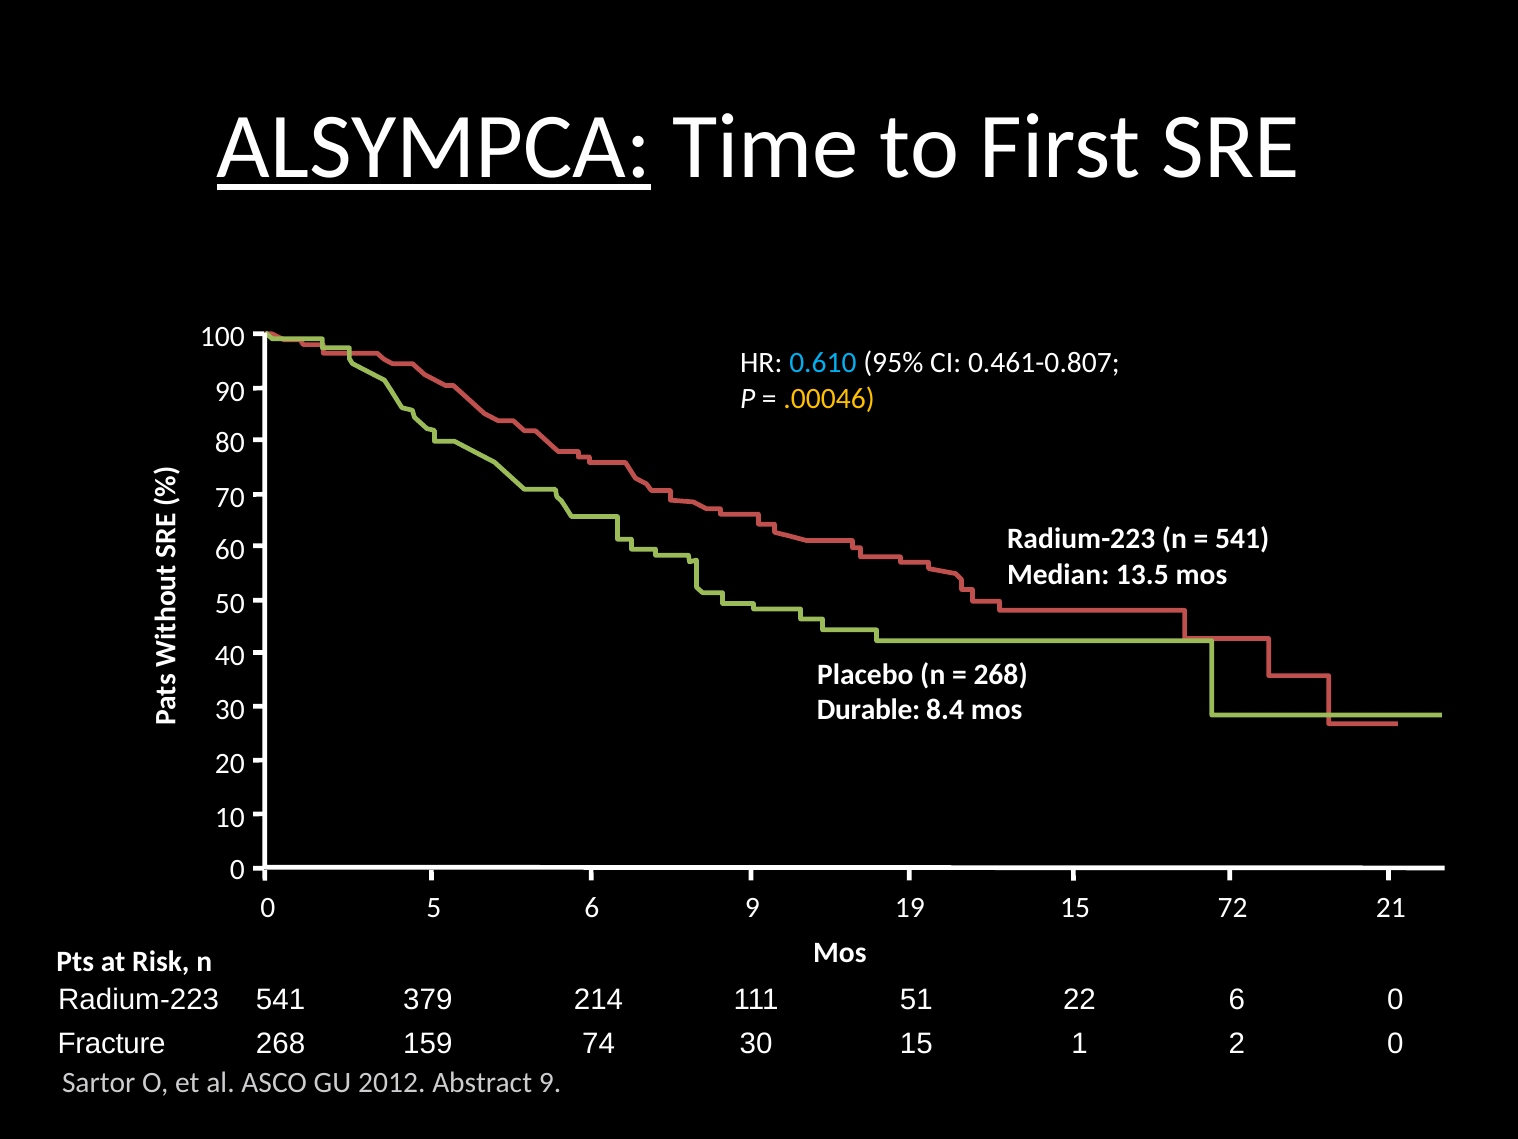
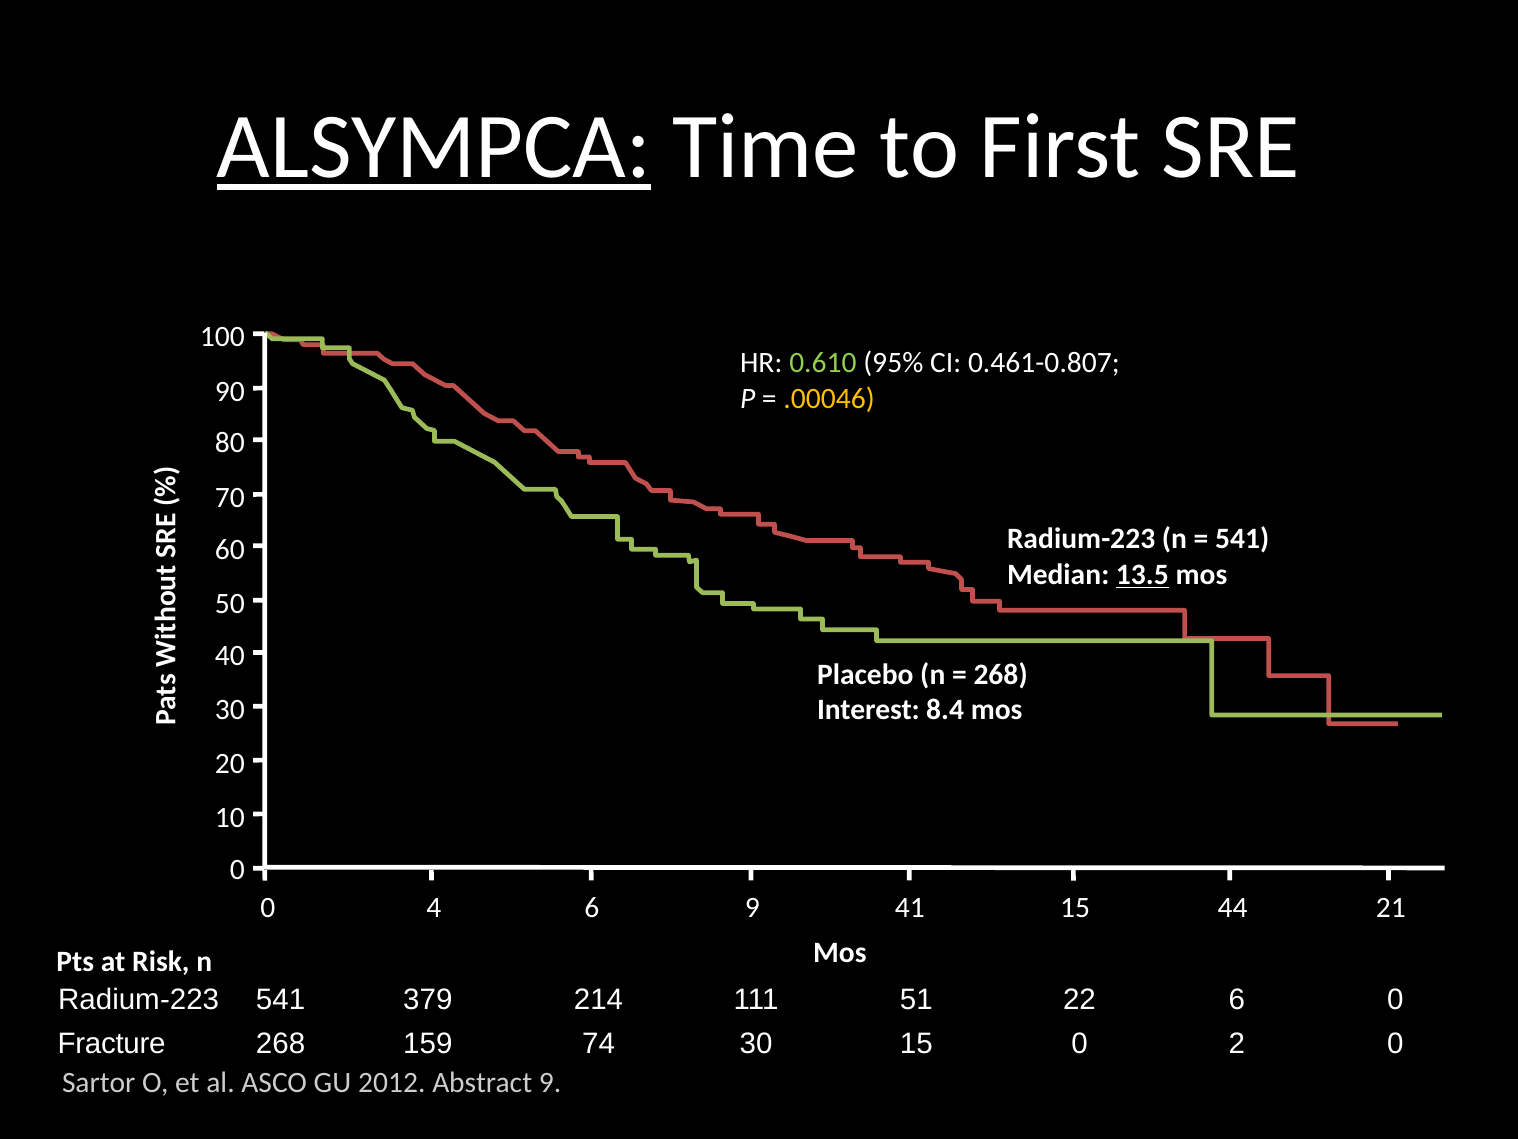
0.610 colour: light blue -> light green (823, 363)
13.5 underline: none -> present (1142, 574)
Durable: Durable -> Interest (868, 710)
5: 5 -> 4 (434, 908)
19: 19 -> 41 (910, 908)
72: 72 -> 44 (1233, 908)
15 1: 1 -> 0 (1080, 1043)
